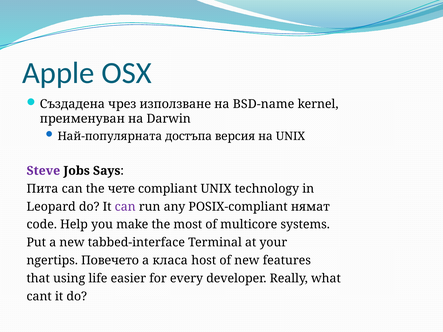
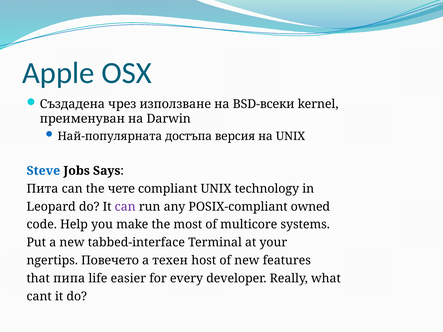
BSD-name: BSD-name -> BSD-всеки (264, 104)
Steve colour: purple -> blue (43, 171)
нямат: нямат -> owned (310, 207)
класа: класа -> техен (170, 261)
using: using -> пипа (69, 279)
